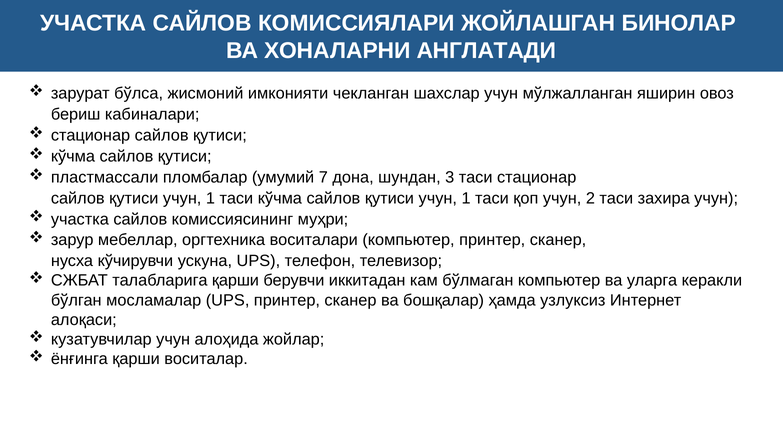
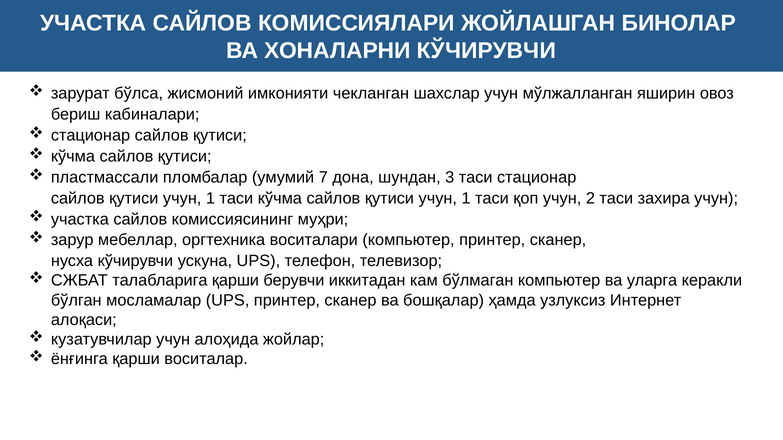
ХОНАЛАРНИ АНГЛАТАДИ: АНГЛАТАДИ -> КЎЧИРУВЧИ (486, 51)
